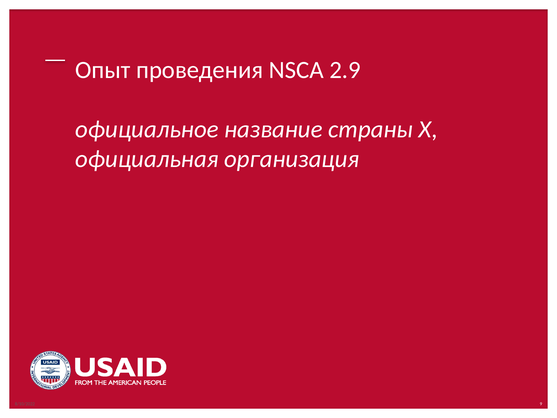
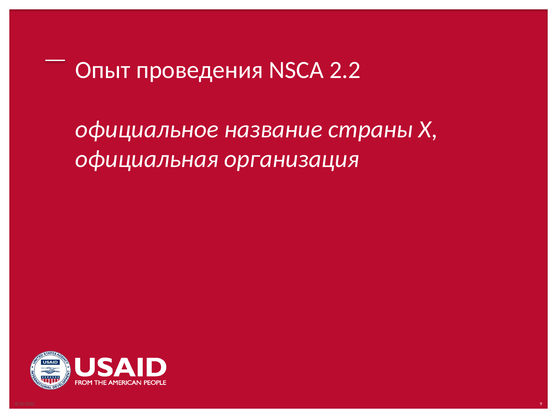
2.9: 2.9 -> 2.2 (345, 70)
